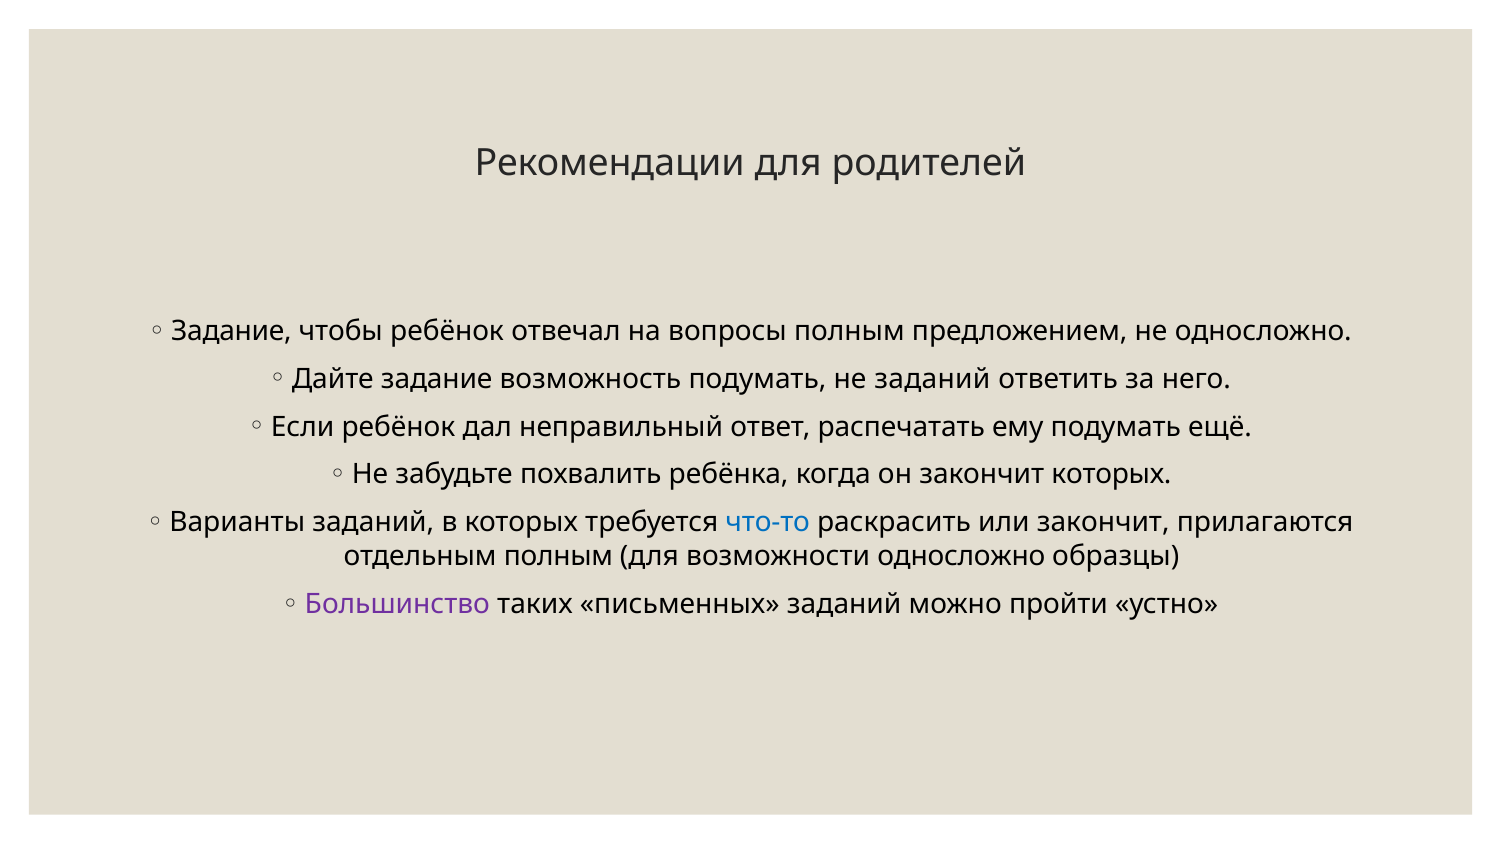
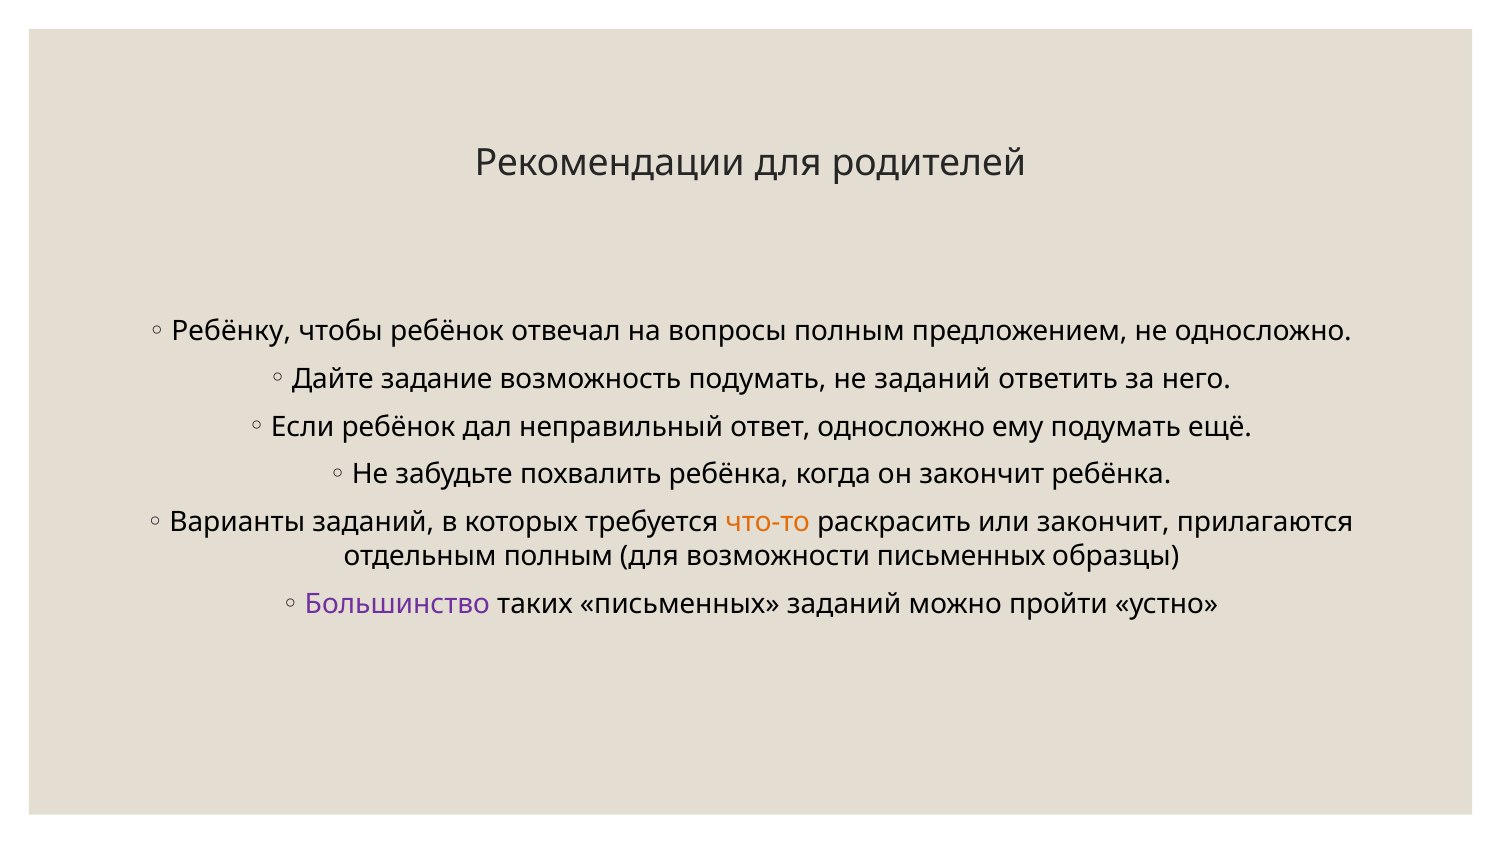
Задание: Задание -> Ребёнку (231, 331)
ответ распечатать: распечатать -> односложно (901, 427)
закончит которых: которых -> ребёнка (1111, 475)
что-то colour: blue -> orange (768, 523)
возможности односложно: односложно -> письменных (961, 557)
